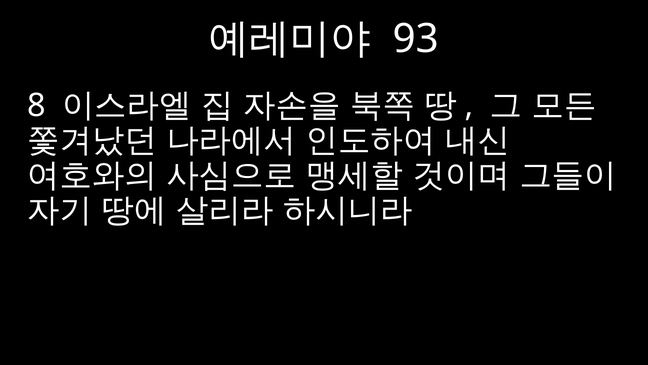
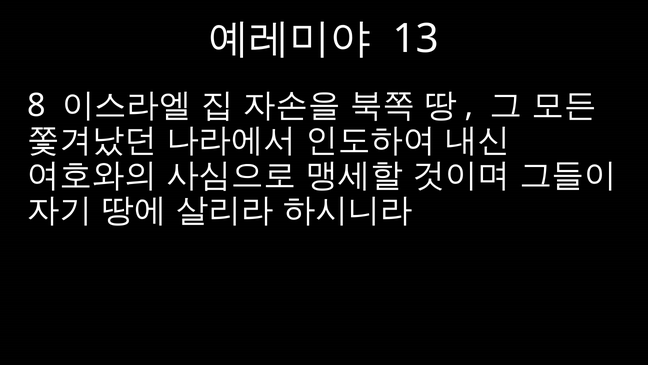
93: 93 -> 13 (416, 39)
